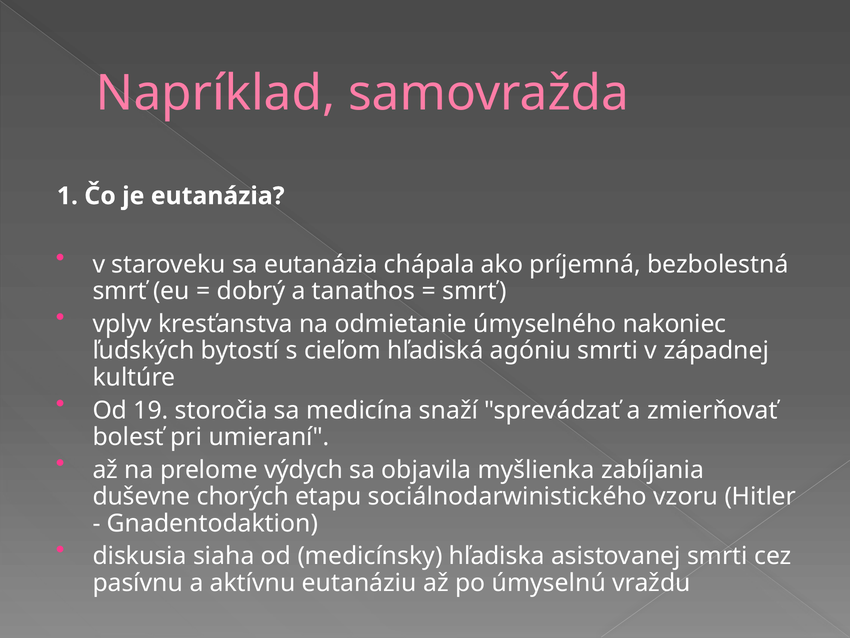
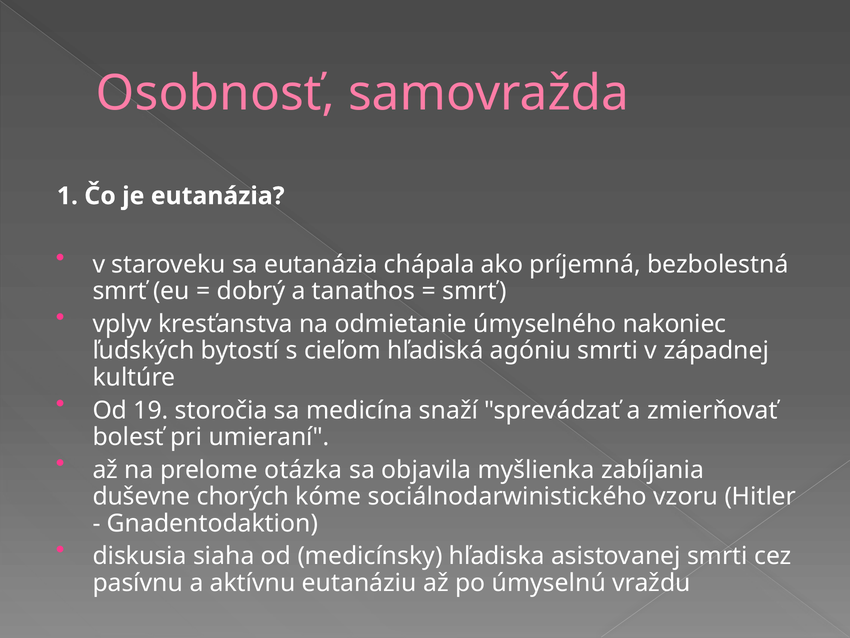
Napríklad: Napríklad -> Osobnosť (216, 93)
výdych: výdych -> otázka (303, 470)
etapu: etapu -> kóme (328, 496)
